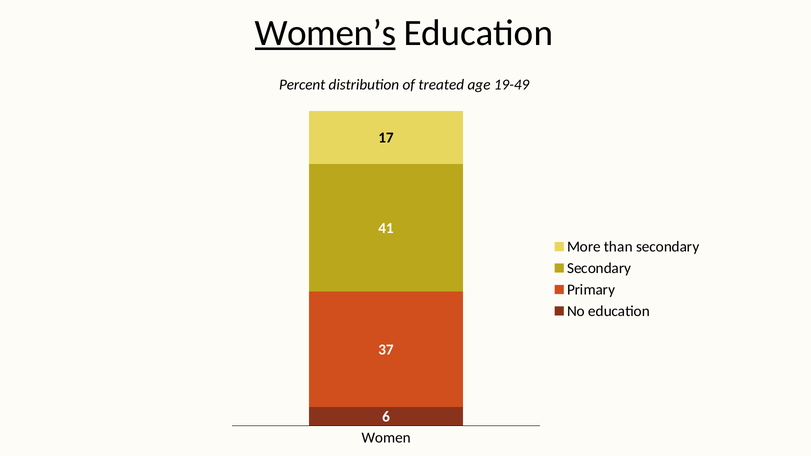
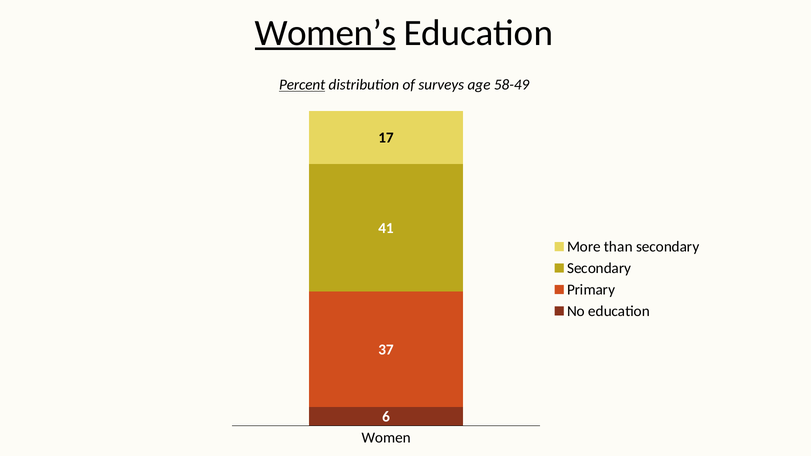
Percent underline: none -> present (302, 85)
treated: treated -> surveys (441, 85)
19-49: 19-49 -> 58-49 (512, 85)
